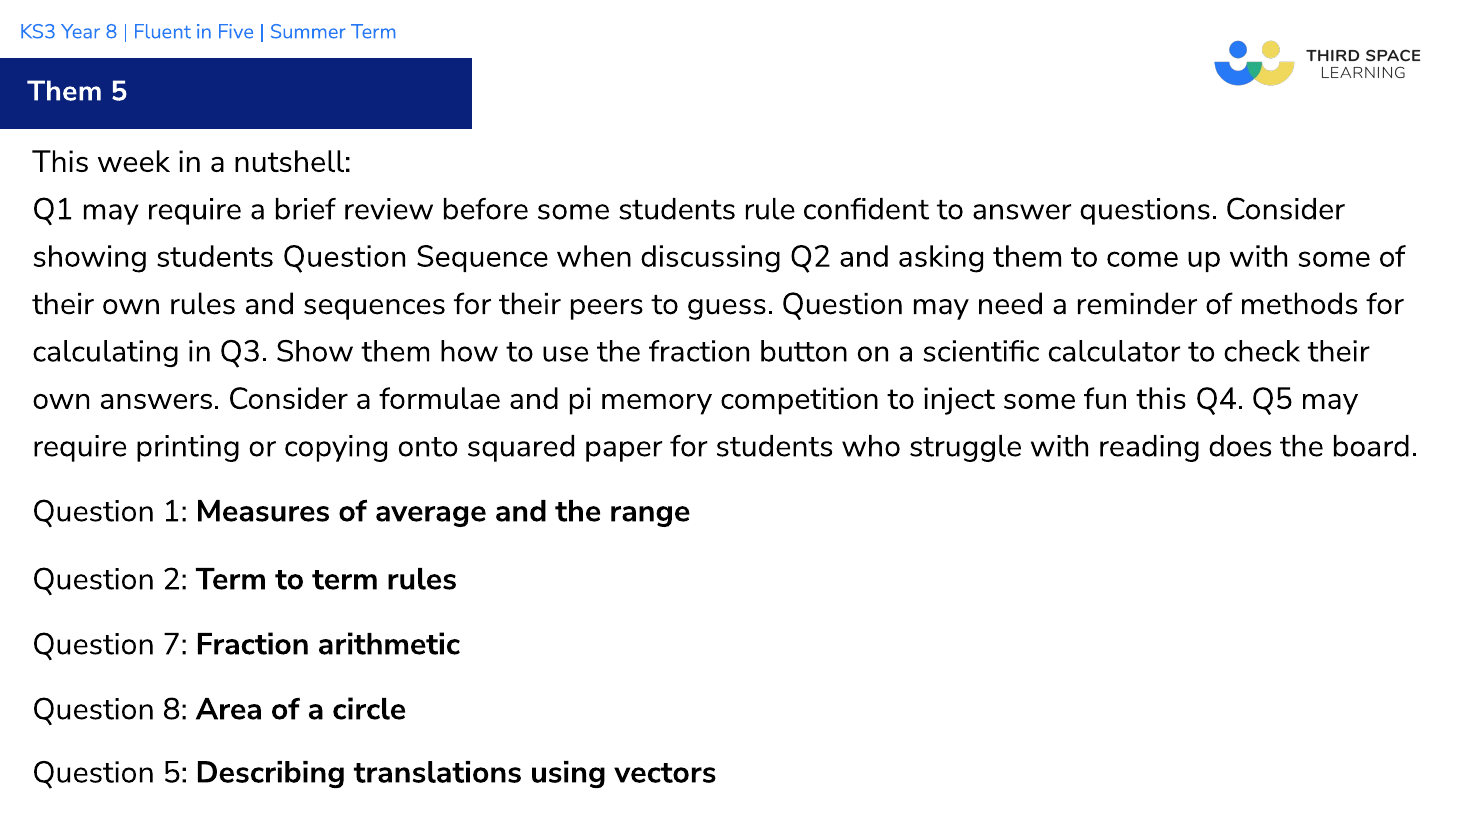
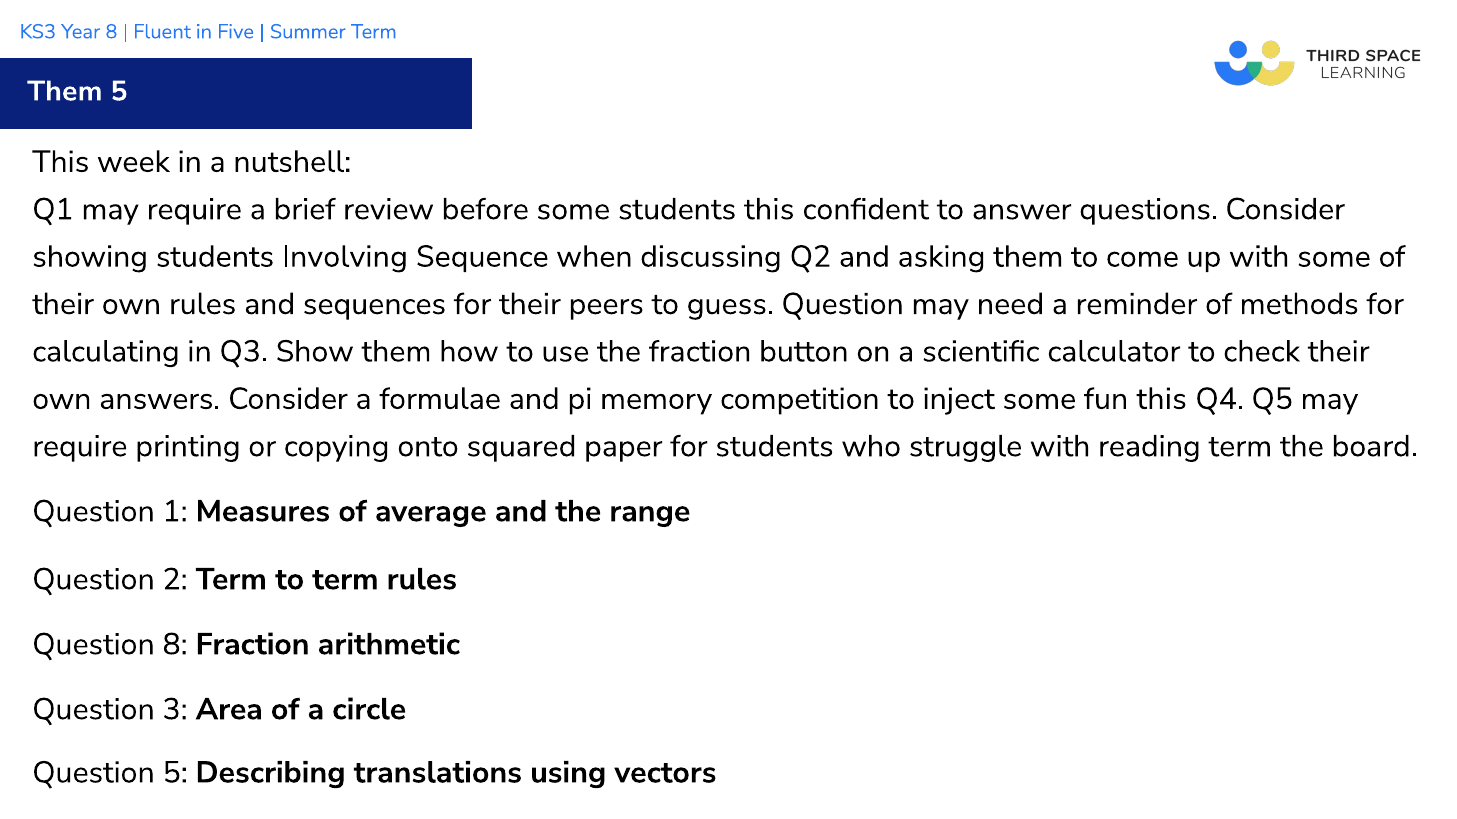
students rule: rule -> this (769, 209)
students Question: Question -> Involving (345, 257)
reading does: does -> term (1240, 447)
Question 7: 7 -> 8 (175, 645)
Question 8: 8 -> 3 (175, 710)
